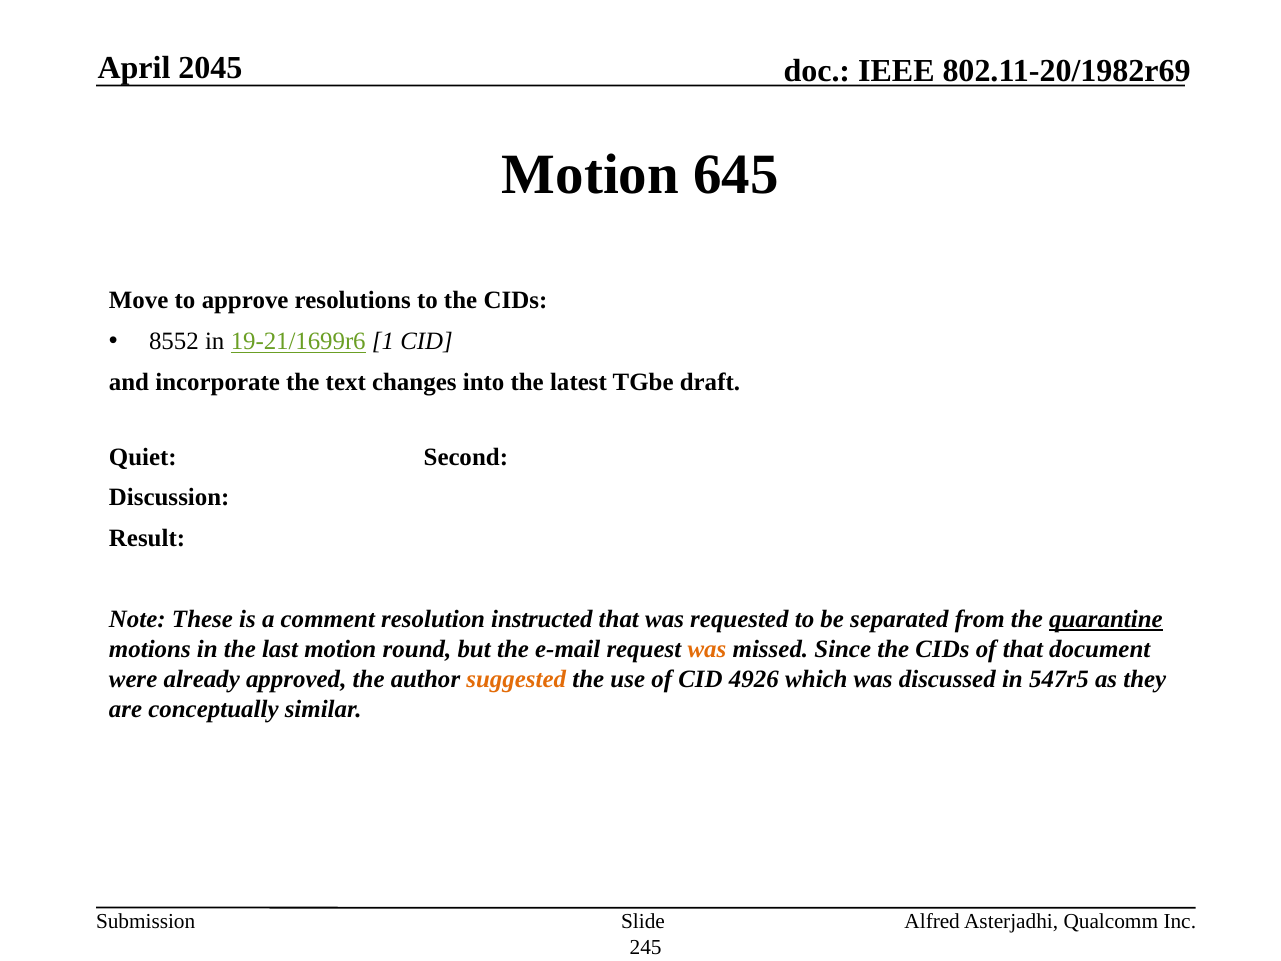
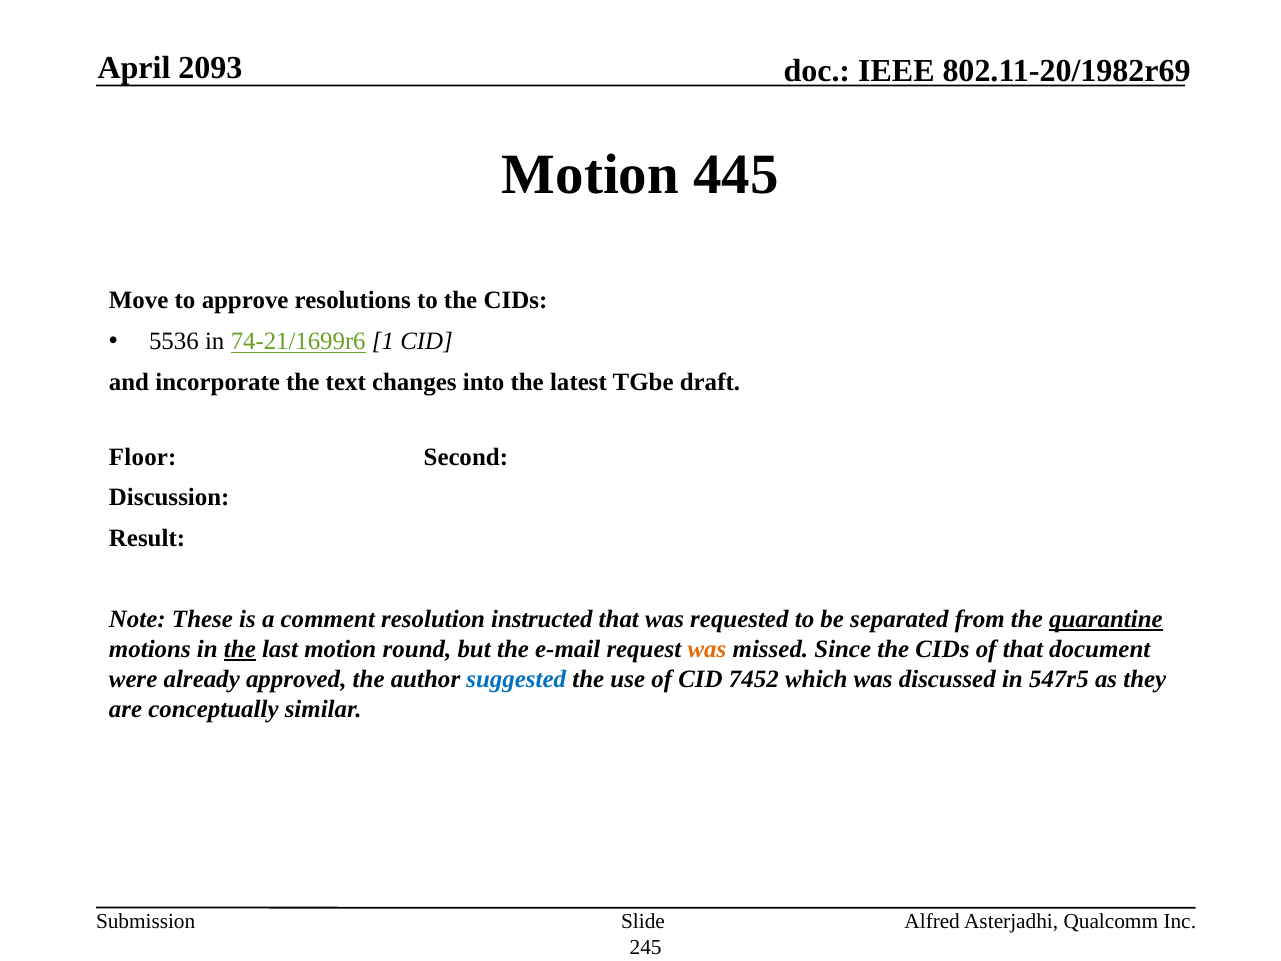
2045: 2045 -> 2093 (210, 68)
645: 645 -> 445 (736, 175)
8552: 8552 -> 5536 (174, 341)
19-21/1699r6: 19-21/1699r6 -> 74-21/1699r6 (298, 341)
Quiet: Quiet -> Floor (143, 457)
the underline: none -> present (240, 649)
suggested colour: orange -> blue (516, 679)
4926: 4926 -> 7452 (754, 679)
